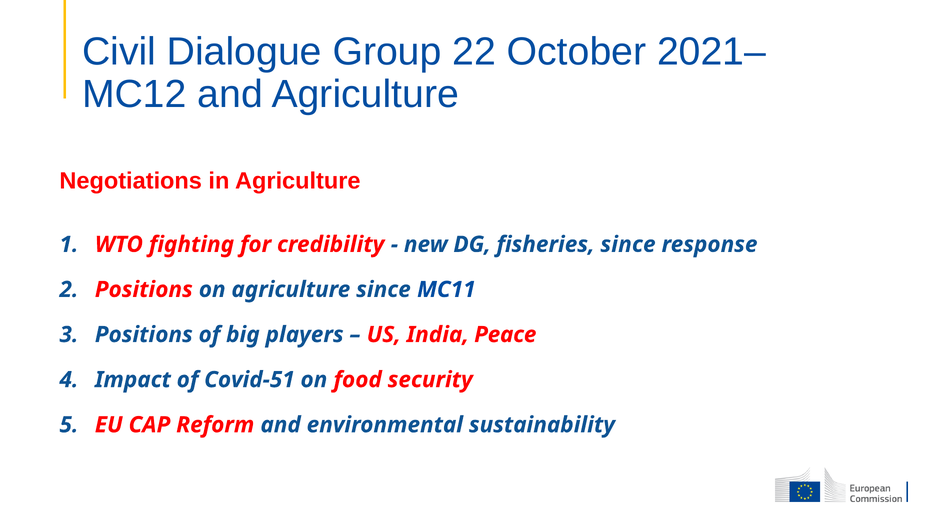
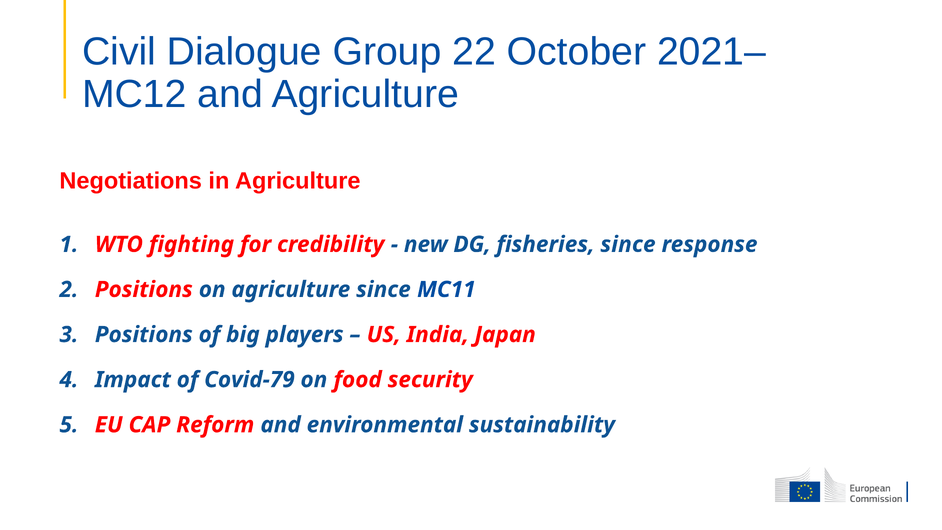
Peace: Peace -> Japan (505, 335)
Covid-51: Covid-51 -> Covid-79 (249, 380)
